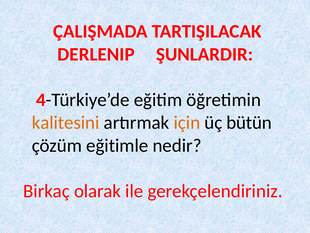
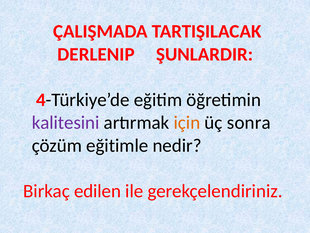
kalitesini colour: orange -> purple (66, 122)
bütün: bütün -> sonra (249, 122)
olarak: olarak -> edilen (98, 191)
